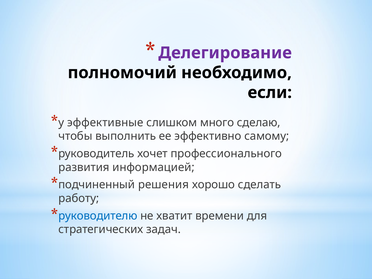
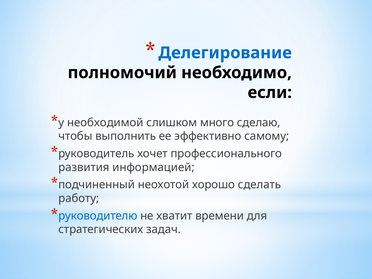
Делегирование colour: purple -> blue (225, 53)
эффективные: эффективные -> необходимой (105, 123)
решения: решения -> неохотой (164, 185)
